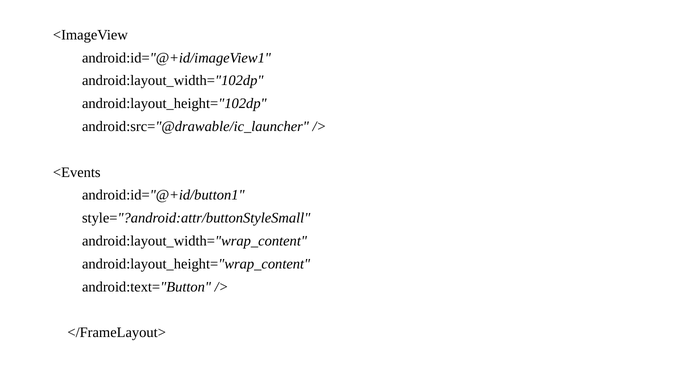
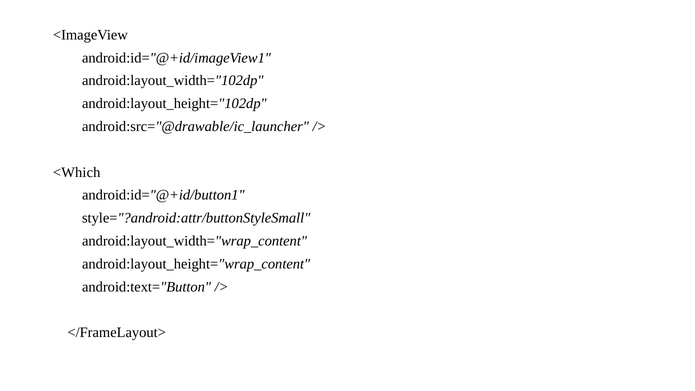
<Events: <Events -> <Which (77, 172)
